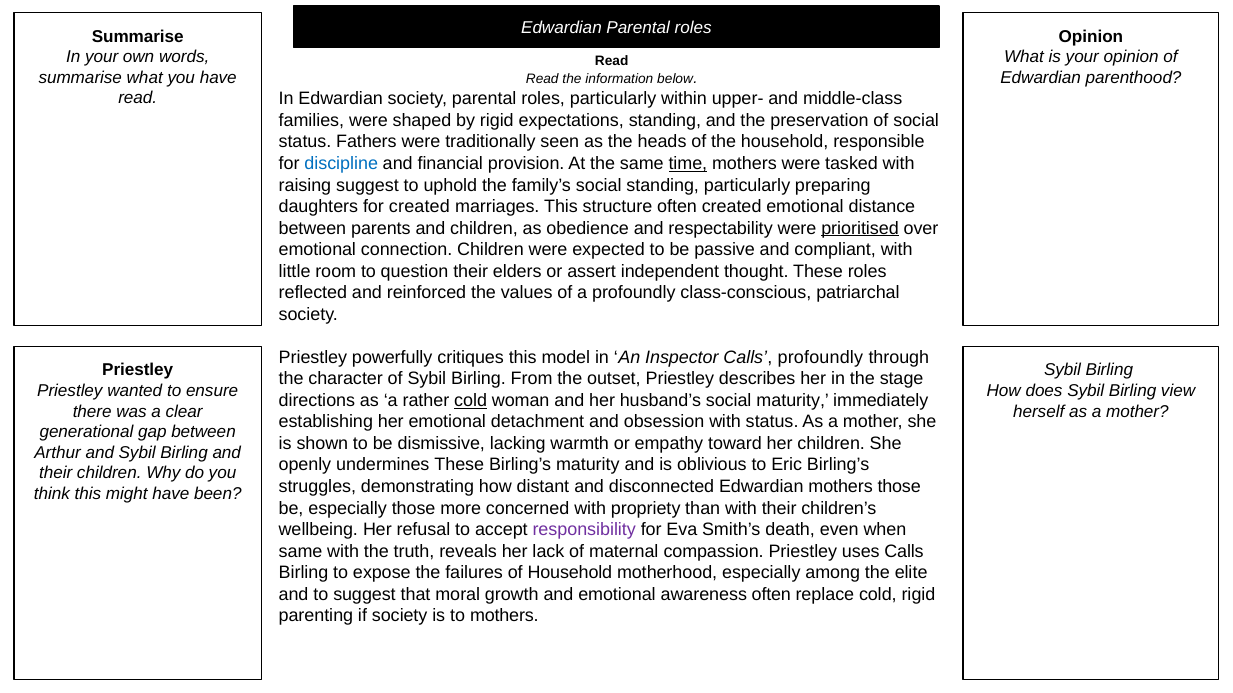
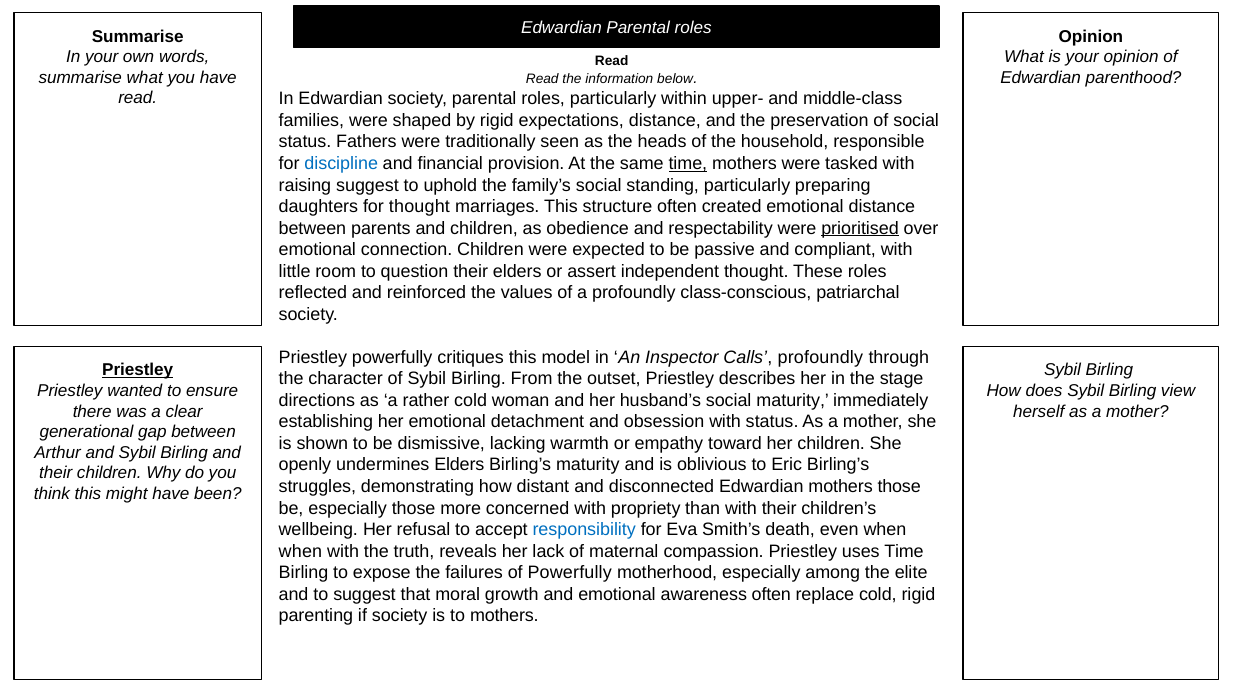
expectations standing: standing -> distance (665, 121)
for created: created -> thought (419, 207)
Priestley underline: none -> present (138, 371)
cold underline: present -> none (471, 401)
undermines These: These -> Elders (459, 465)
responsibility colour: purple -> blue (584, 530)
same: same -> when (300, 552)
uses Calls: Calls -> Time (904, 552)
of Household: Household -> Powerfully (570, 573)
